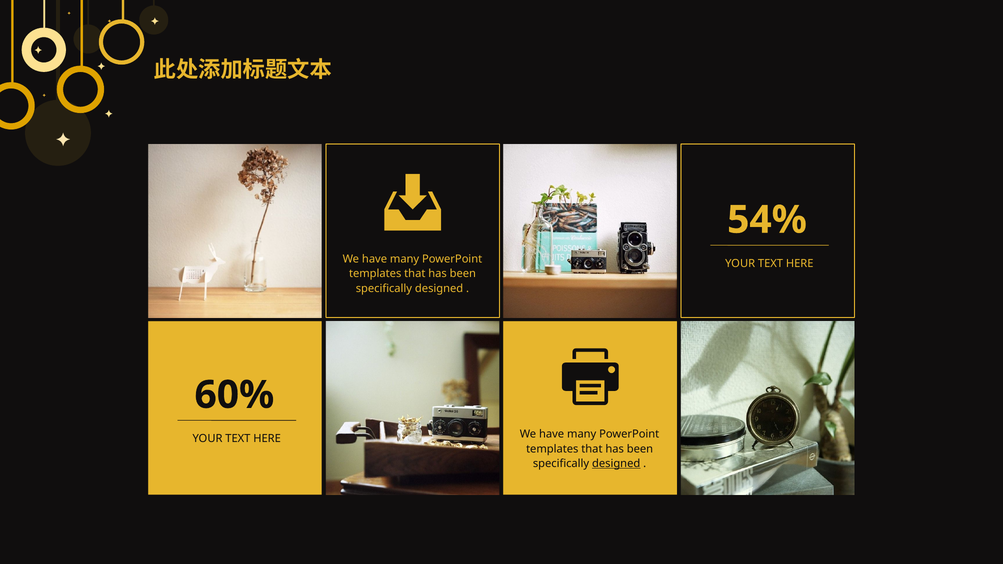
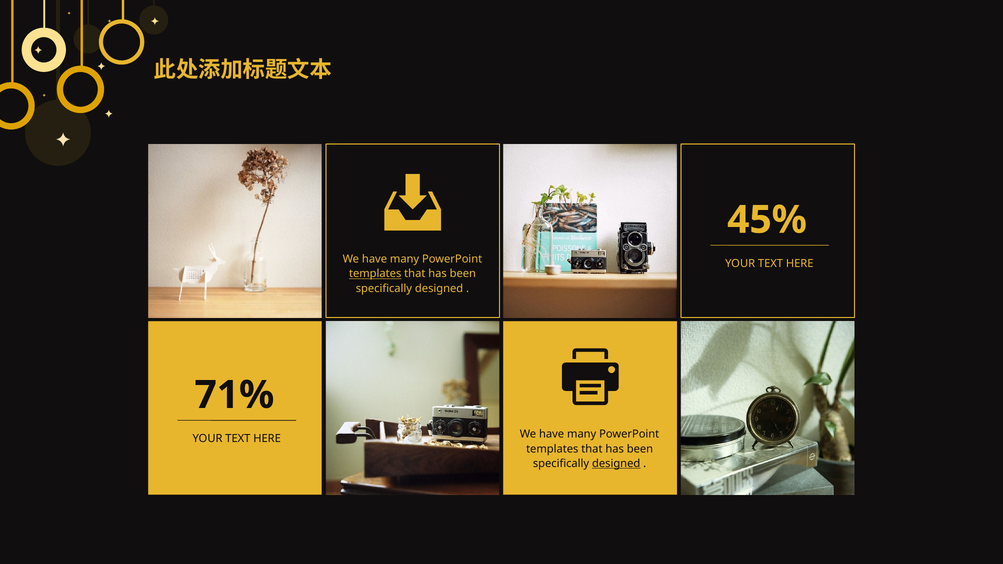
54%: 54% -> 45% (767, 220)
templates underline: none -> present (375, 274)
60%: 60% -> 71% (234, 395)
